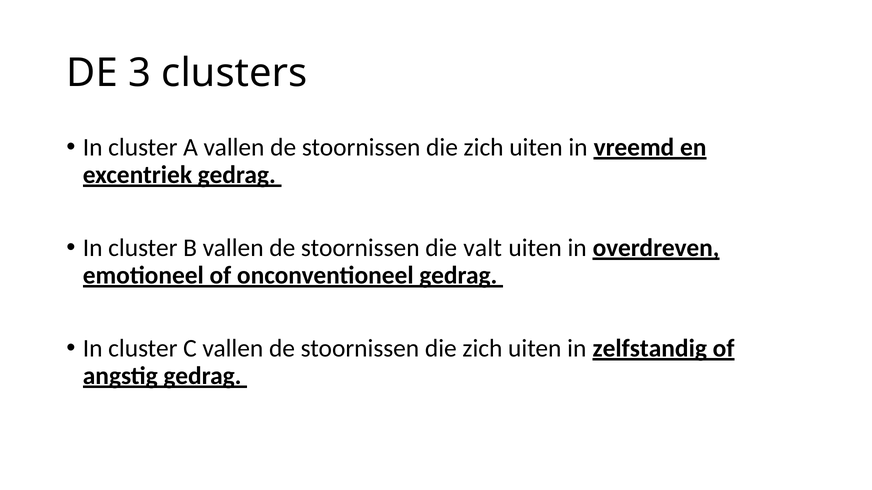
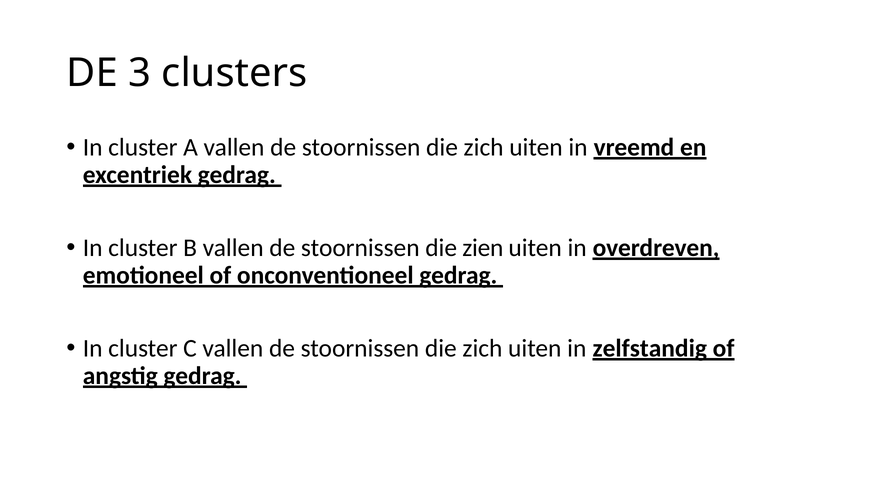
valt: valt -> zien (483, 248)
